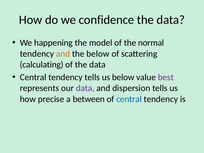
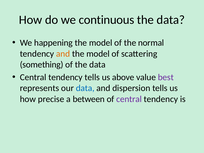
confidence: confidence -> continuous (106, 20)
below: below -> model (98, 54)
calculating: calculating -> something (42, 65)
us below: below -> above (123, 77)
data colour: purple -> blue (85, 88)
central colour: blue -> purple (129, 99)
